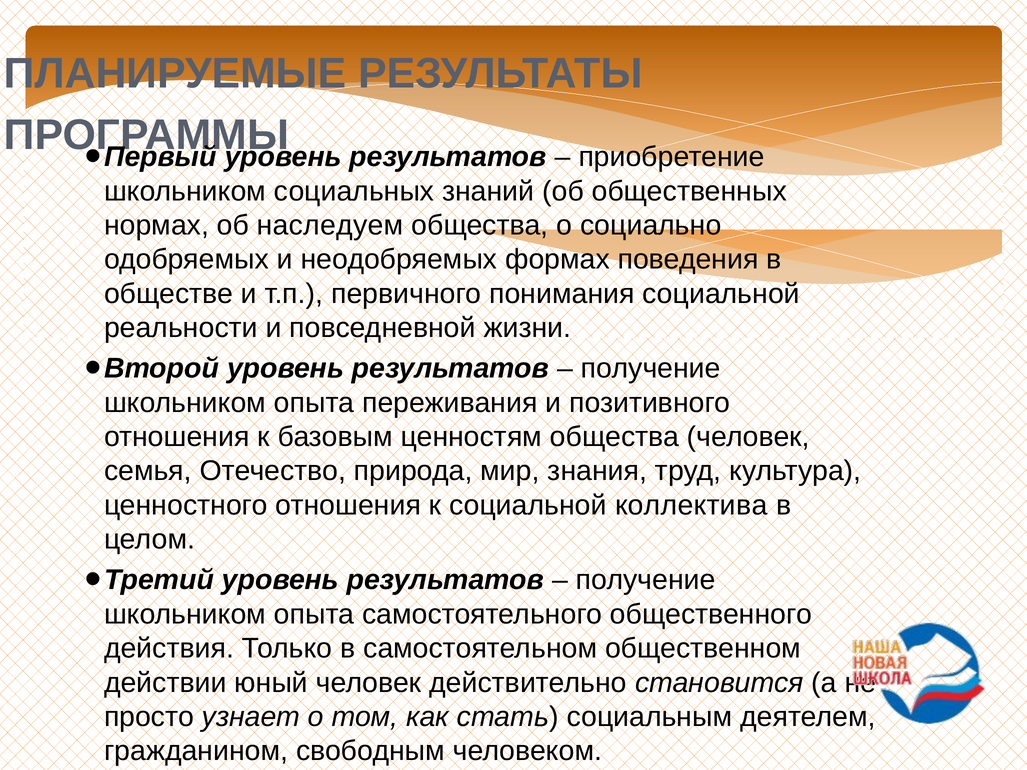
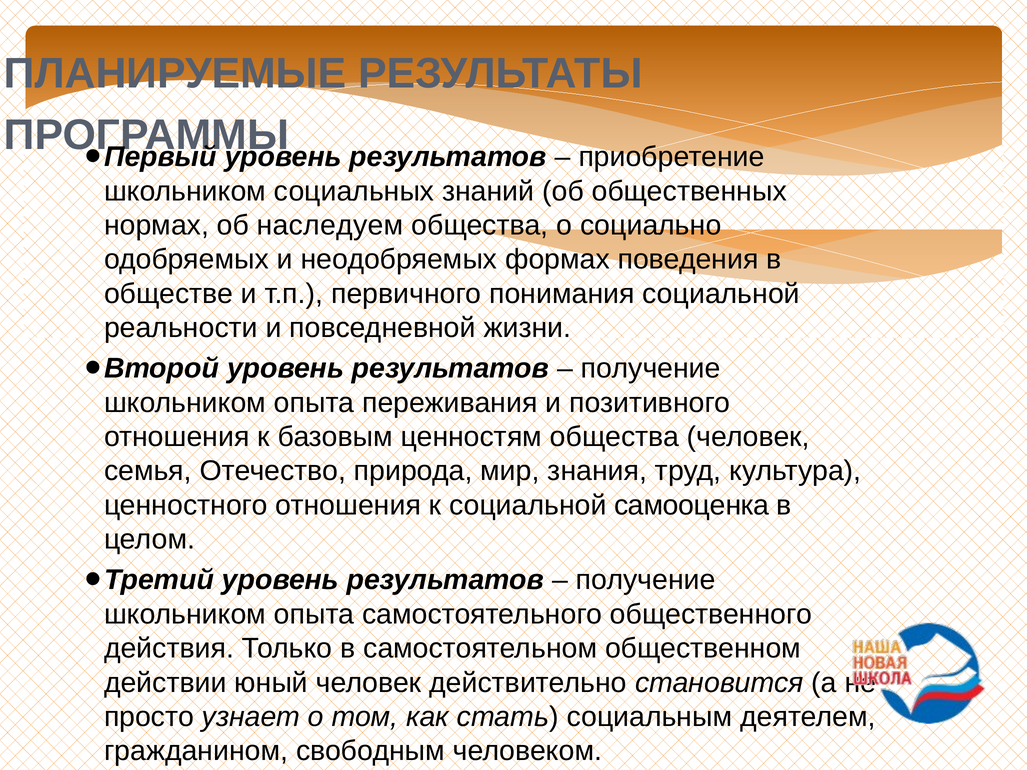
коллектива: коллектива -> самооценка (692, 505)
